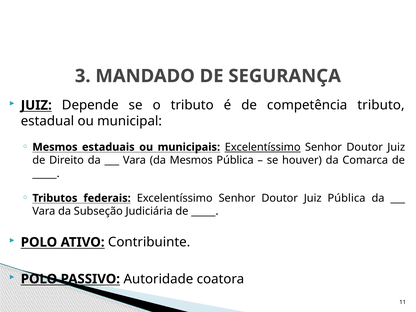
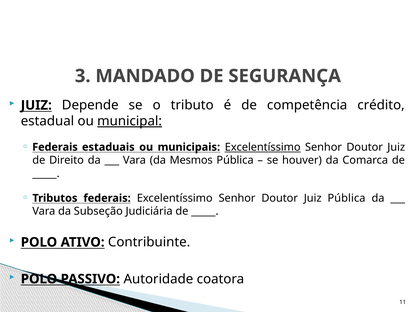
competência tributo: tributo -> crédito (381, 105)
municipal underline: none -> present (130, 121)
Mesmos: Mesmos -> Federais (55, 147)
